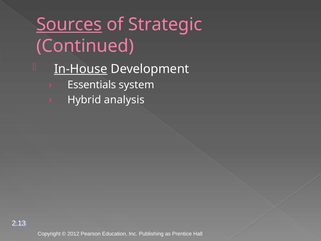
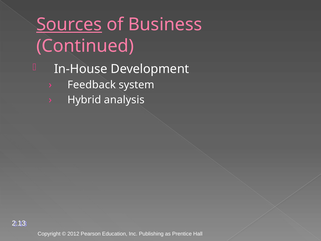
Strategic: Strategic -> Business (165, 24)
In-House underline: present -> none (81, 69)
Essentials: Essentials -> Feedback (92, 85)
